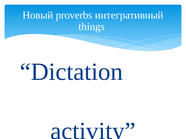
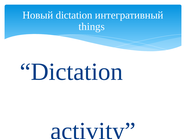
Новый proverbs: proverbs -> dictation (74, 15)
